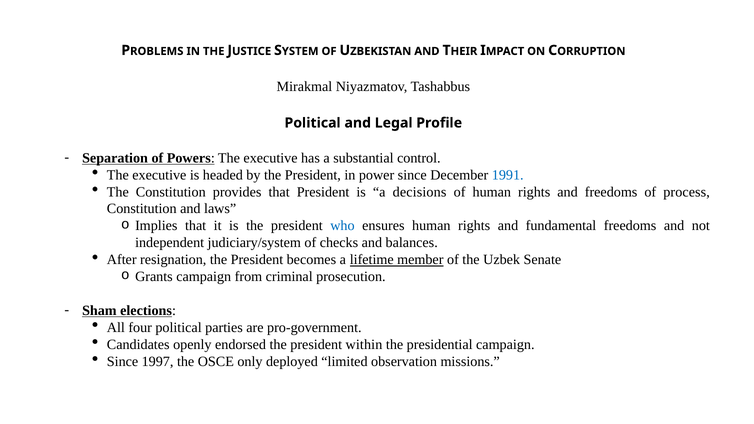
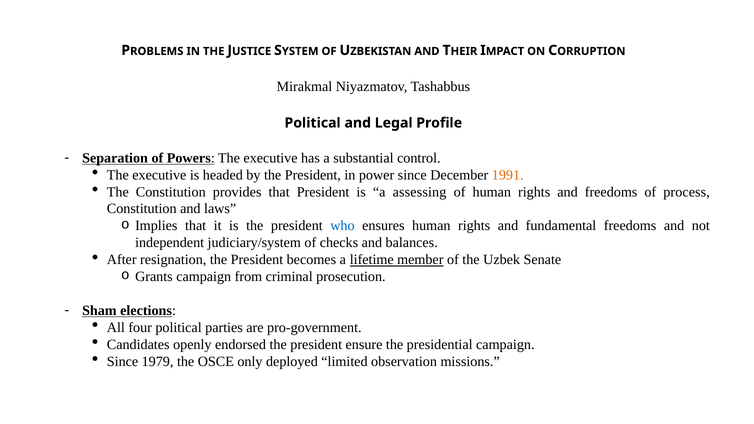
1991 colour: blue -> orange (508, 175)
decisions: decisions -> assessing (420, 192)
within: within -> ensure (364, 345)
1997: 1997 -> 1979 (158, 362)
